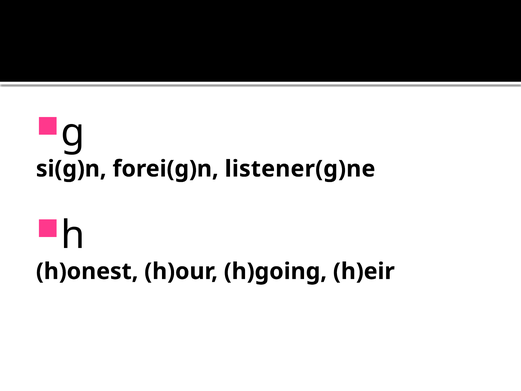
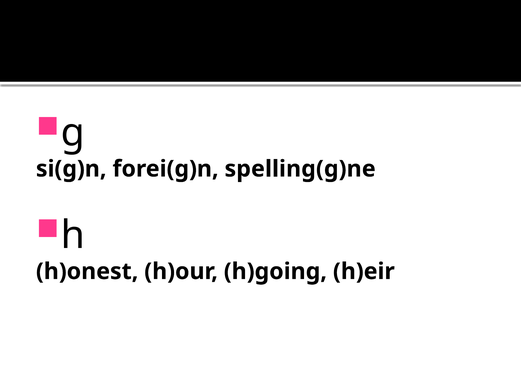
listener(g)ne: listener(g)ne -> spelling(g)ne (300, 169)
